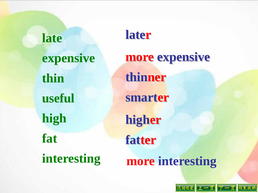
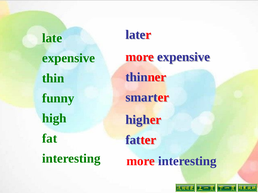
useful: useful -> funny (58, 99)
